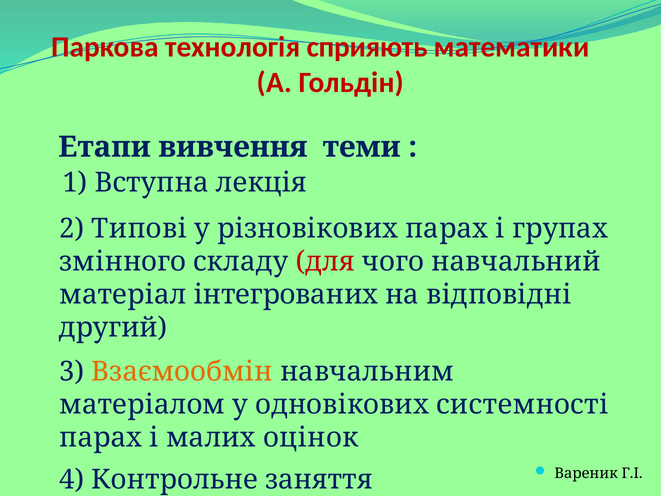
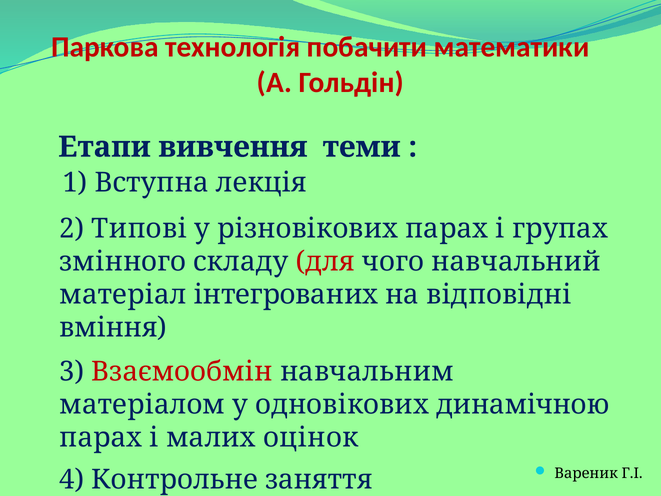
сприяють: сприяють -> побачити (367, 47)
другий: другий -> вміння (113, 328)
Взаємообмін colour: orange -> red (182, 372)
системності: системності -> динамiчною (523, 405)
